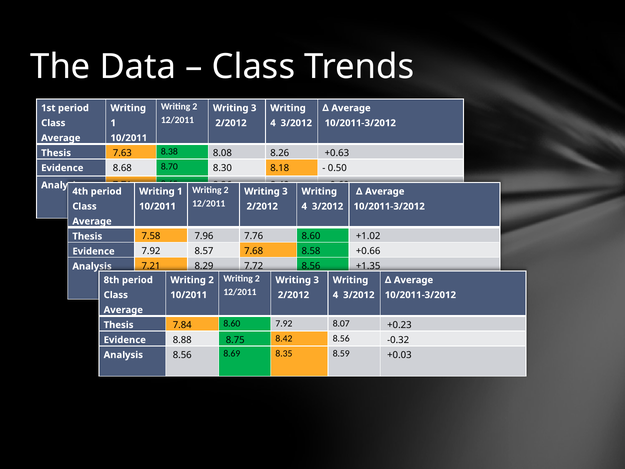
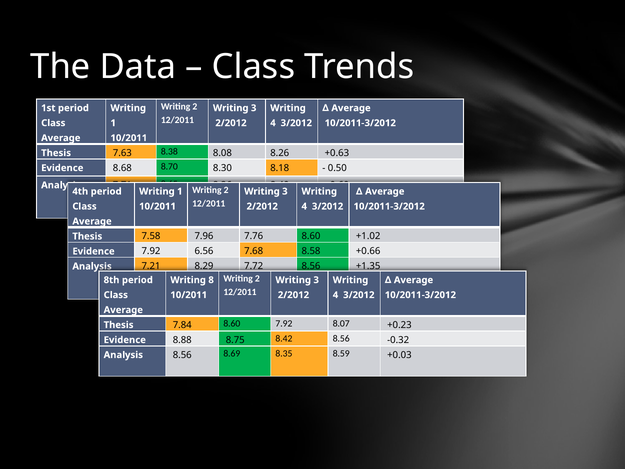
8.57: 8.57 -> 6.56 (204, 251)
2: 2 -> 8 (211, 280)
